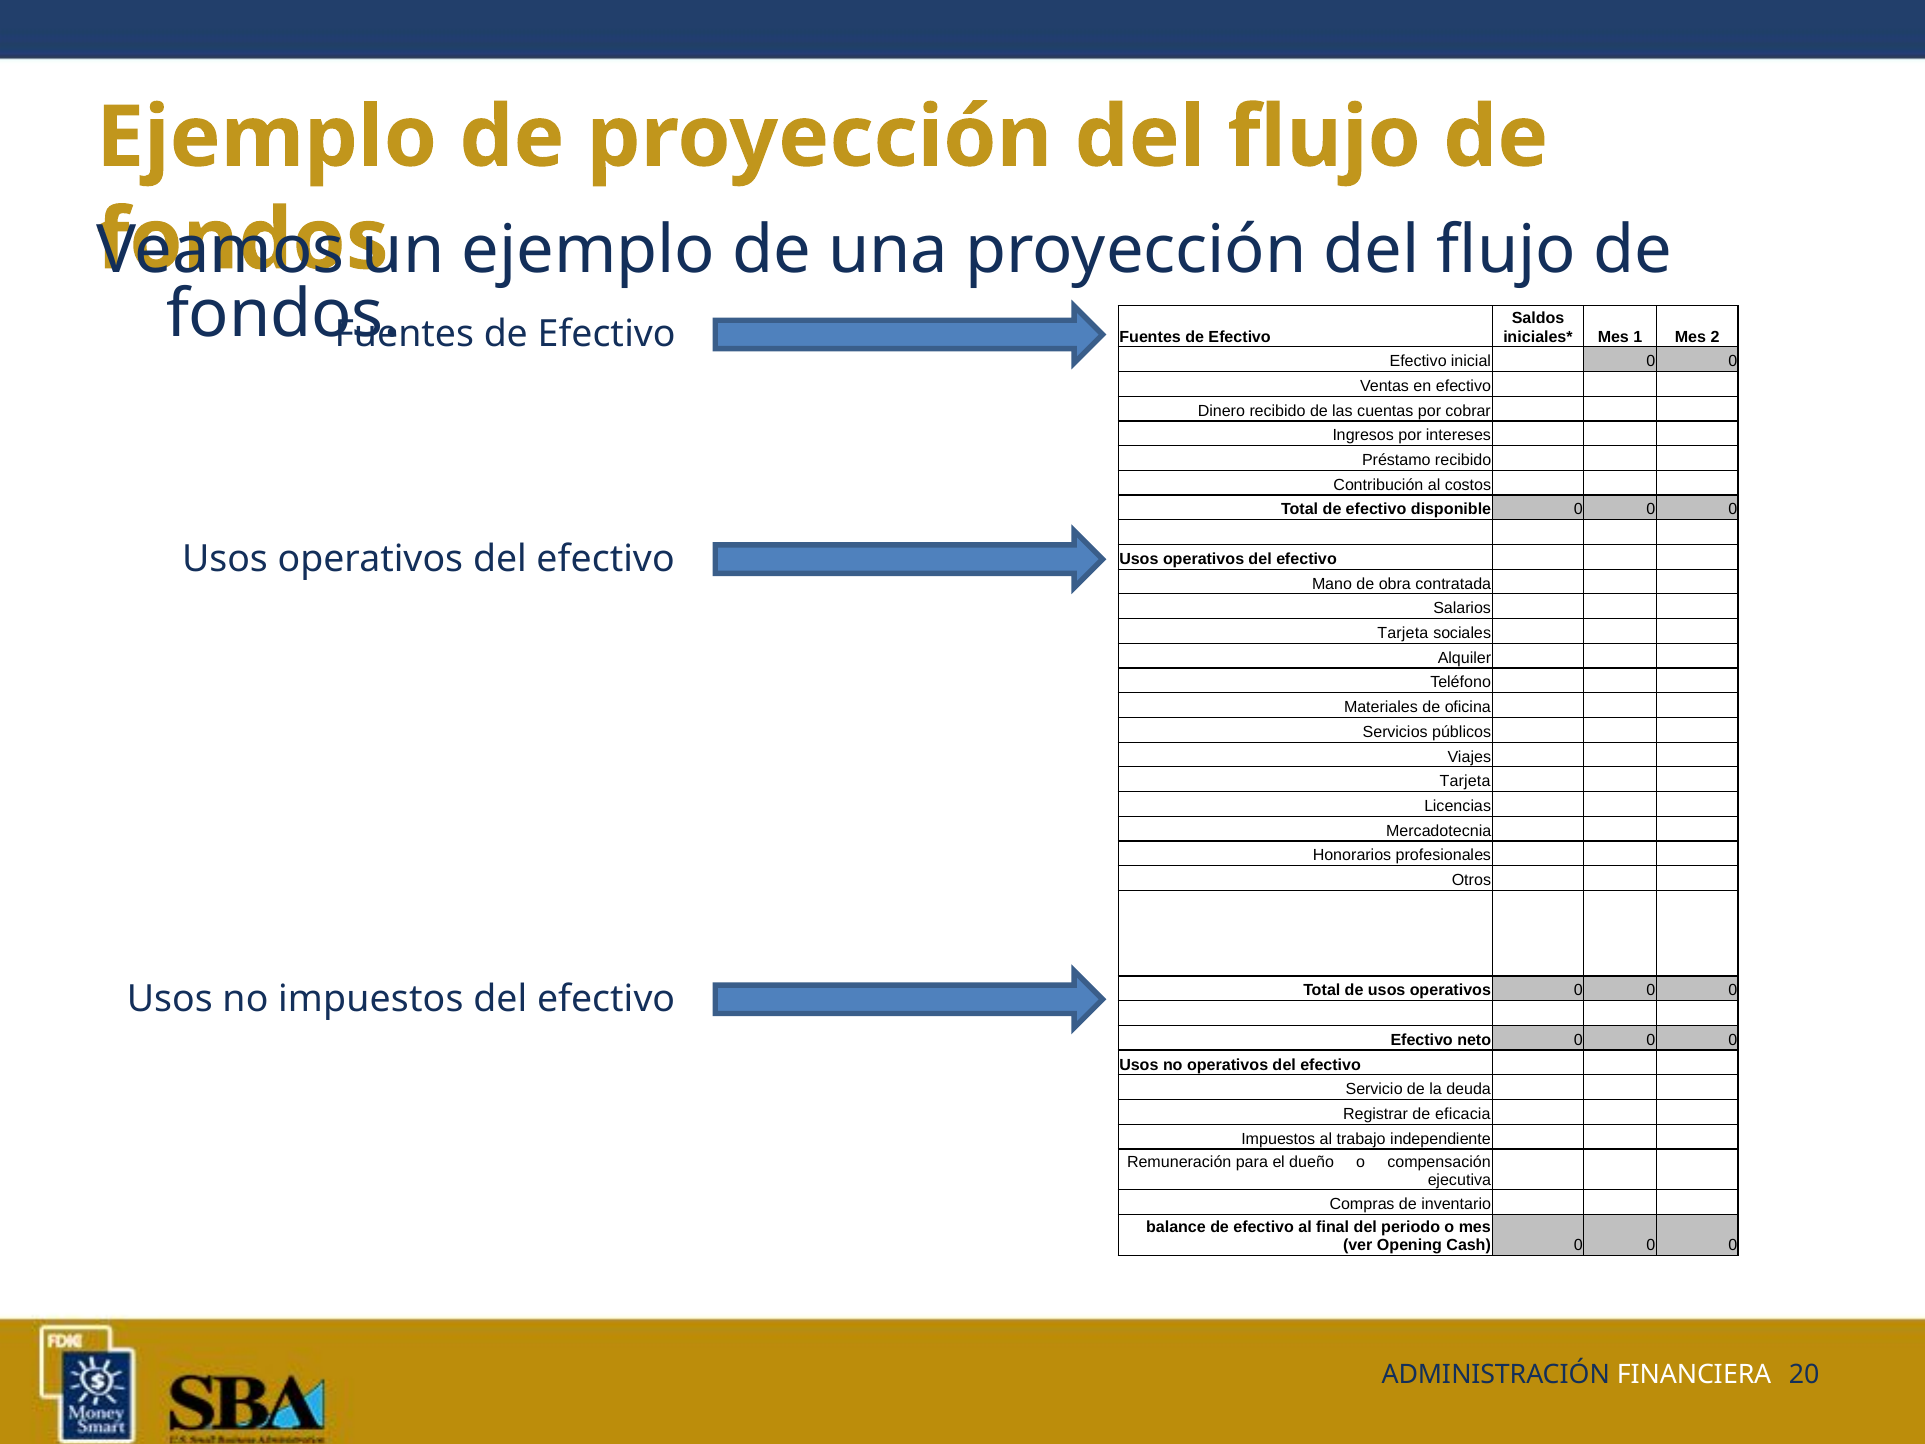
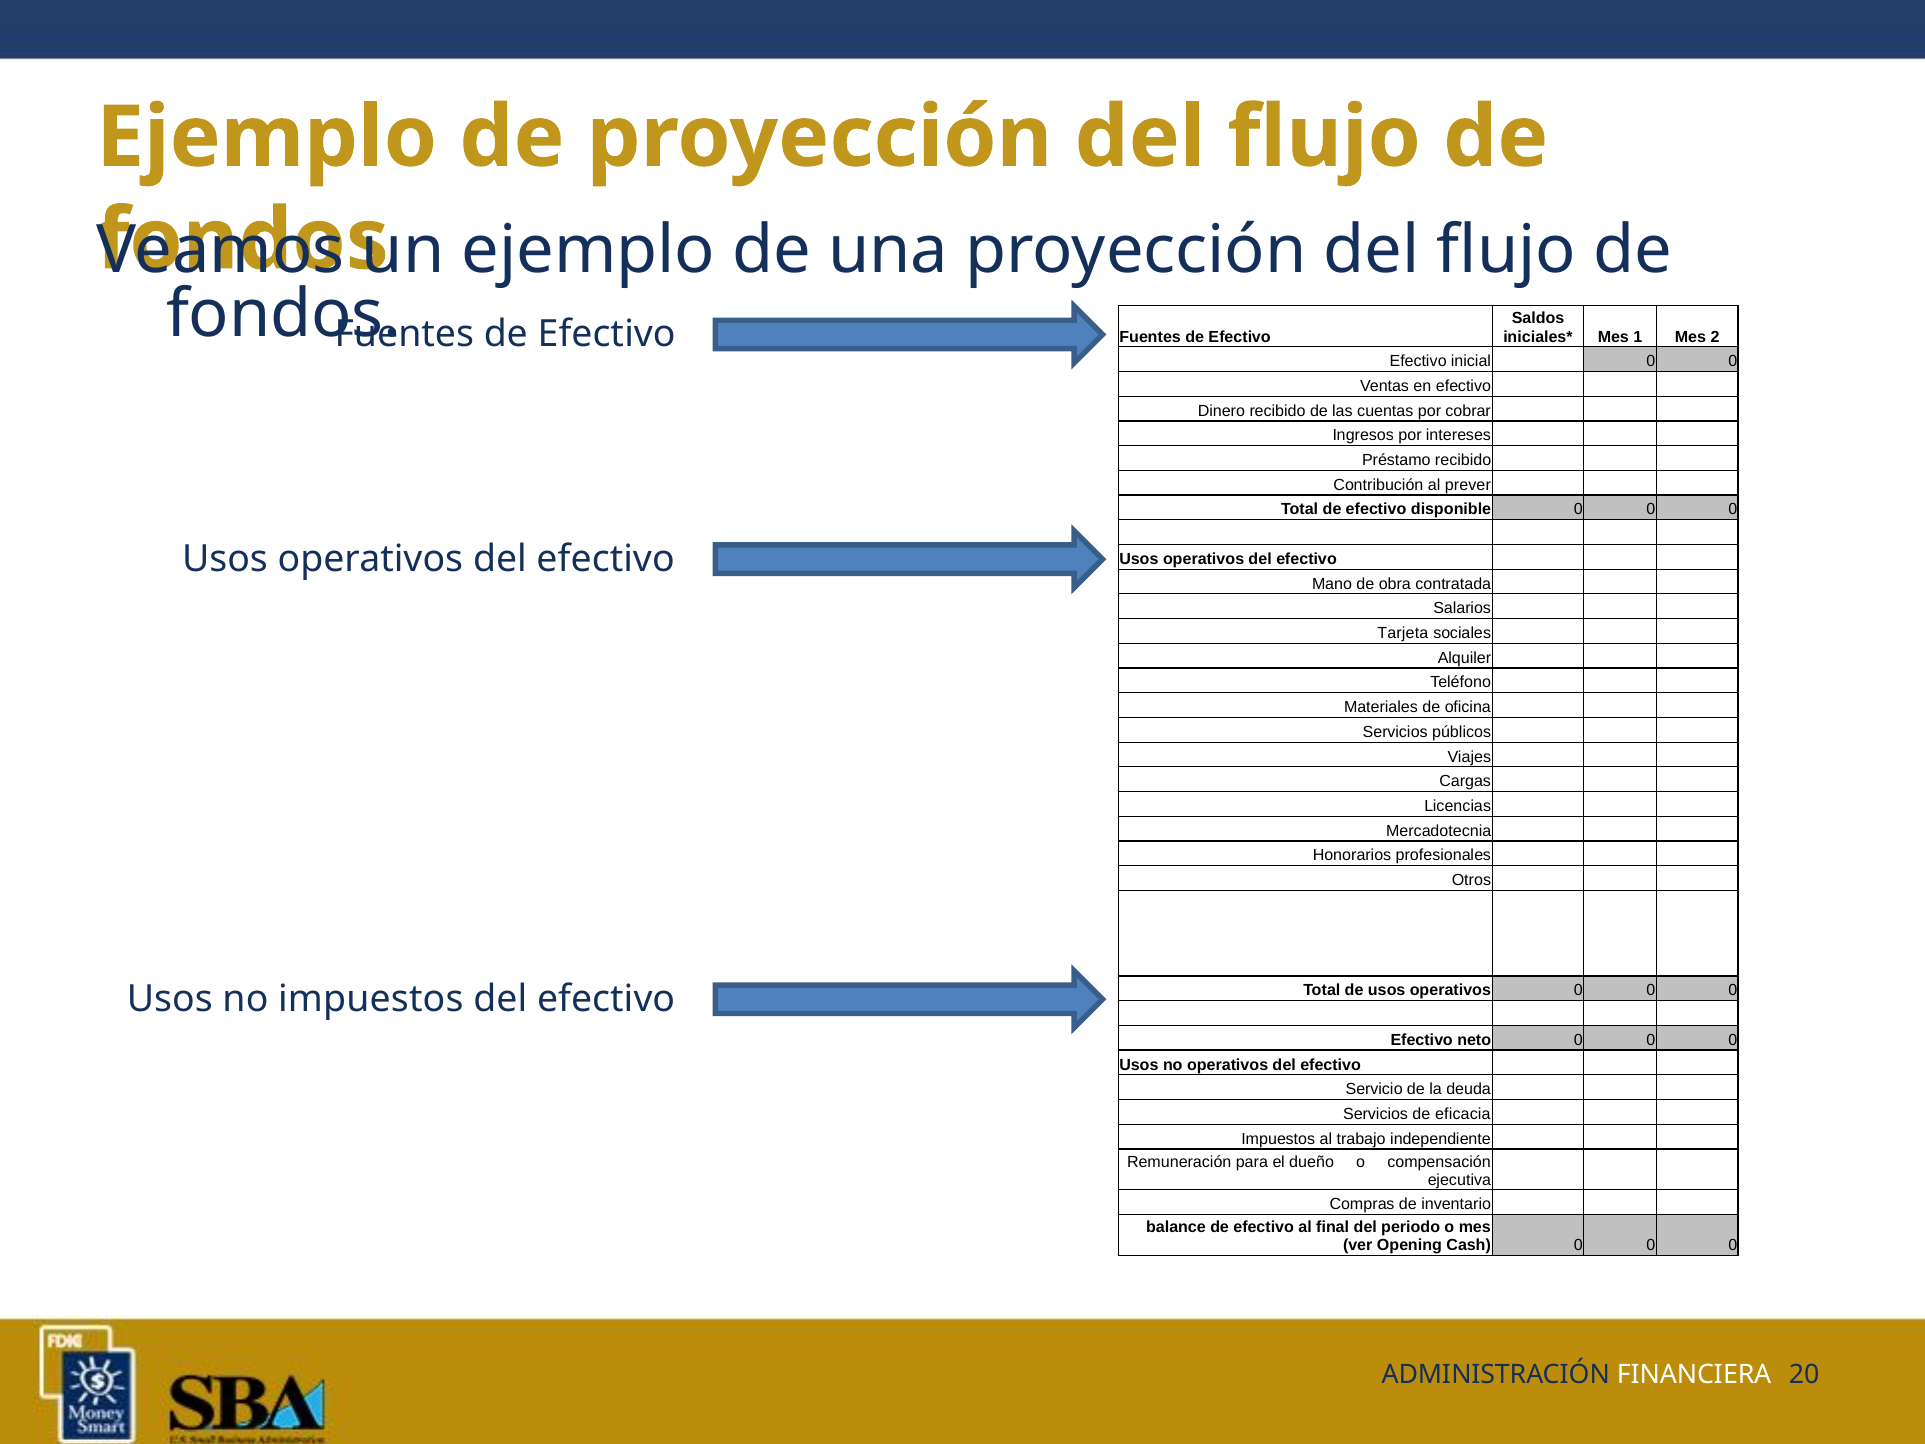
costos: costos -> prever (1468, 485)
Tarjeta: Tarjeta -> Cargas (1465, 781)
Registrar: Registrar -> Servicios (1376, 1114)
